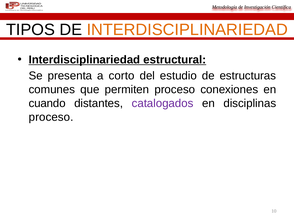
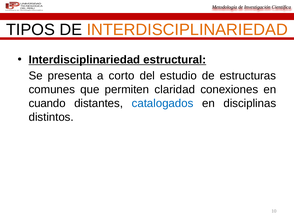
permiten proceso: proceso -> claridad (175, 89)
catalogados colour: purple -> blue (163, 103)
proceso: proceso -> distintos (51, 117)
